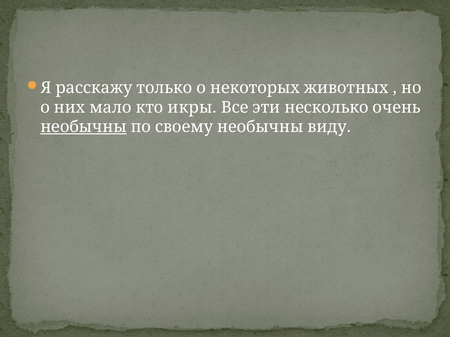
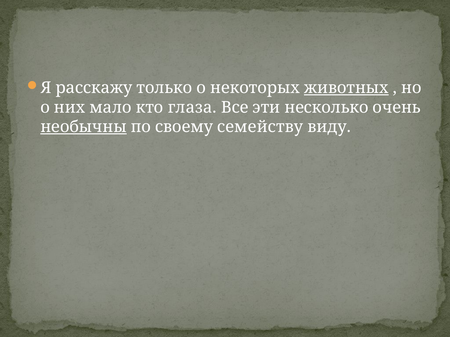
животных underline: none -> present (346, 88)
икры: икры -> глаза (192, 108)
своему необычны: необычны -> семейству (260, 127)
